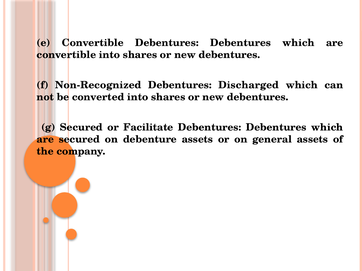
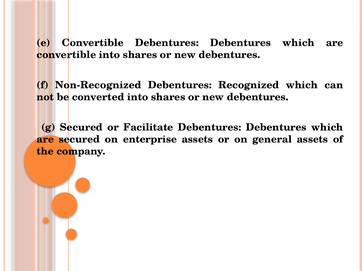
Discharged: Discharged -> Recognized (249, 85)
debenture: debenture -> enterprise (150, 140)
